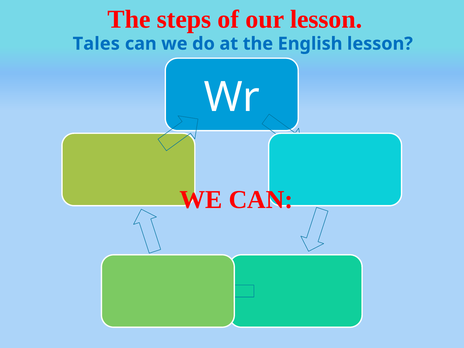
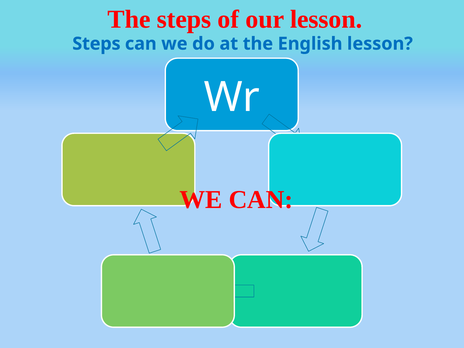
Tales: Tales -> Steps (96, 44)
